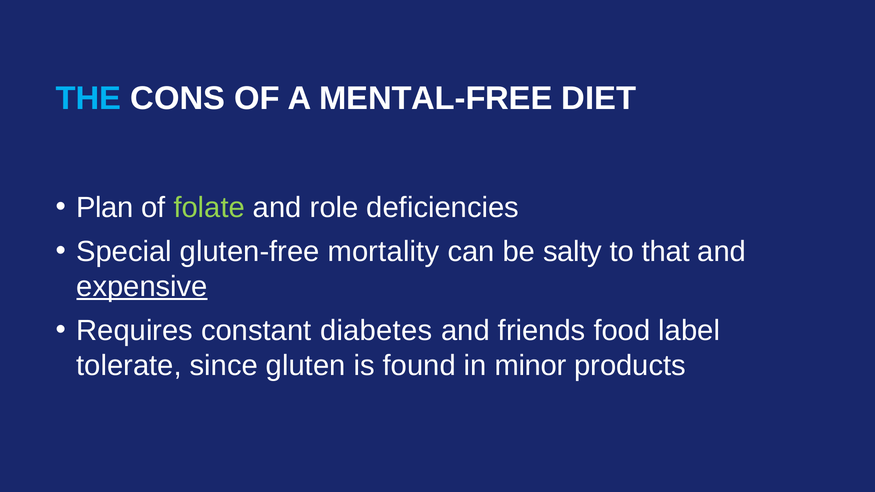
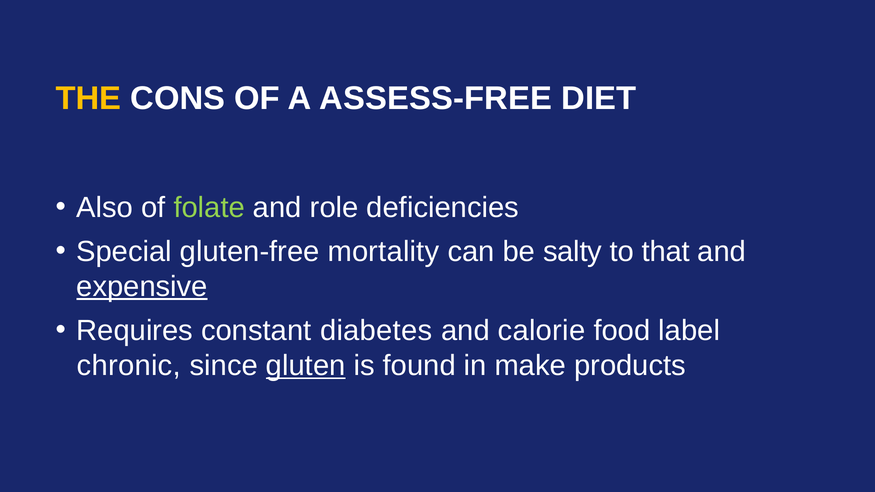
THE colour: light blue -> yellow (89, 98)
MENTAL-FREE: MENTAL-FREE -> ASSESS-FREE (436, 98)
Plan: Plan -> Also (105, 208)
friends: friends -> calorie (542, 331)
tolerate: tolerate -> chronic (129, 366)
gluten underline: none -> present (306, 366)
minor: minor -> make (530, 366)
